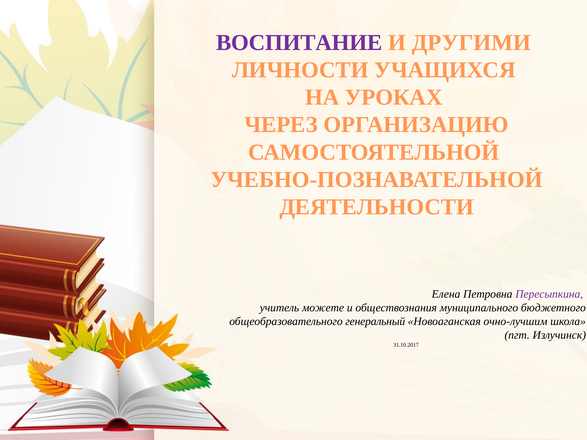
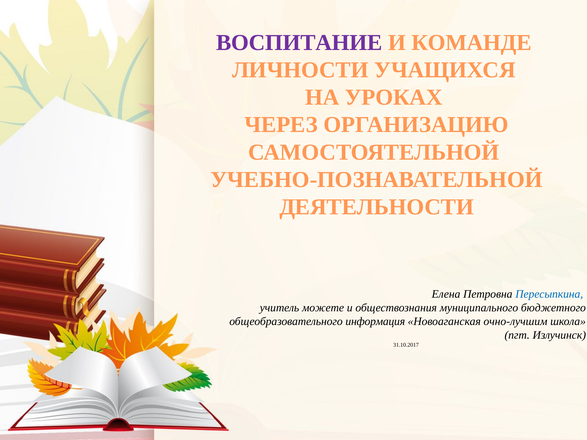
ДРУГИМИ: ДРУГИМИ -> КОМАНДЕ (471, 43)
Пересыпкина colour: purple -> blue (549, 294)
генеральный: генеральный -> информация (375, 322)
